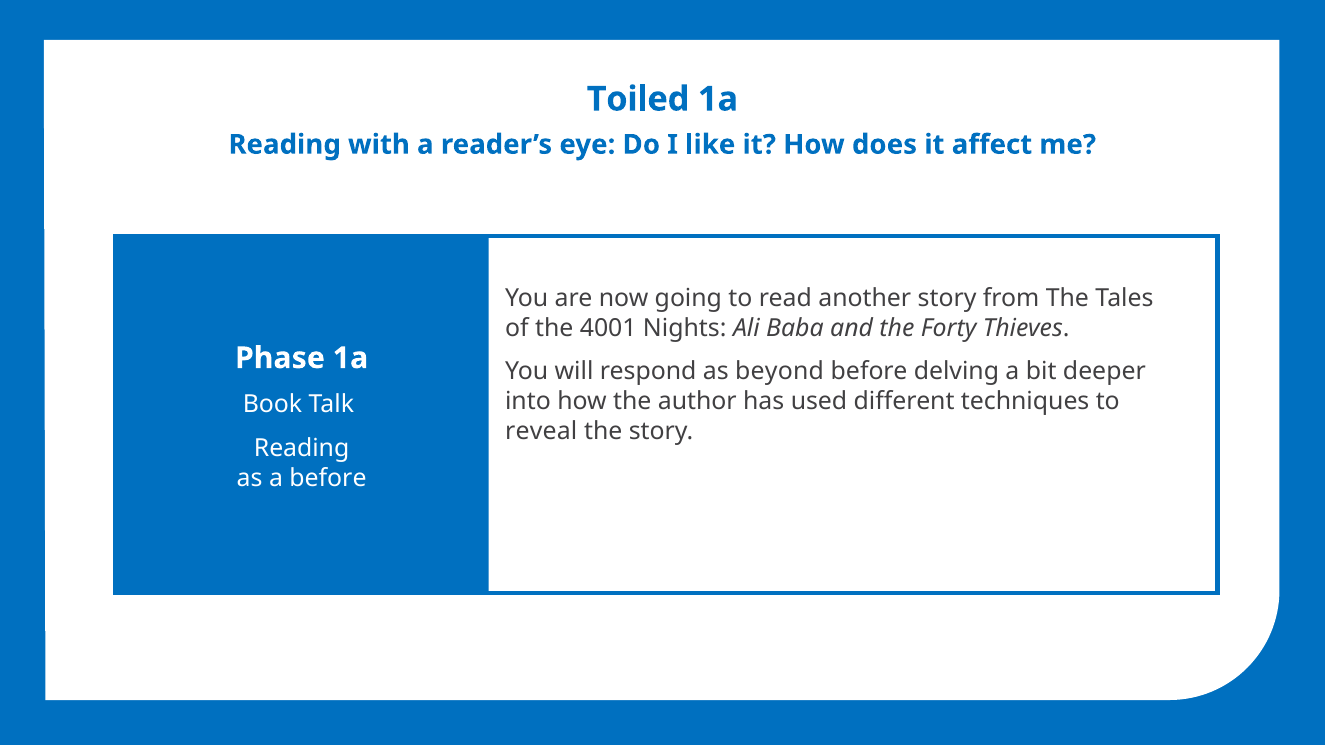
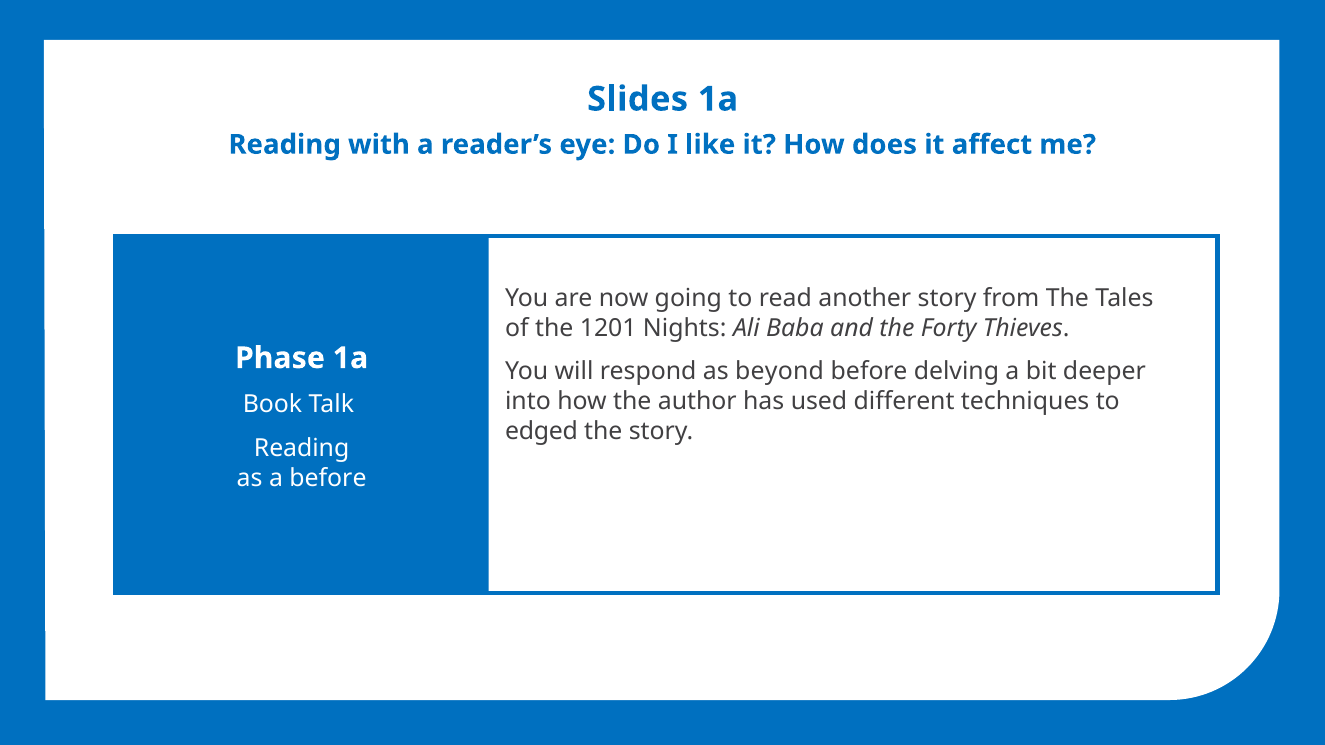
Toiled: Toiled -> Slides (638, 99)
4001: 4001 -> 1201 (608, 328)
reveal: reveal -> edged (542, 431)
